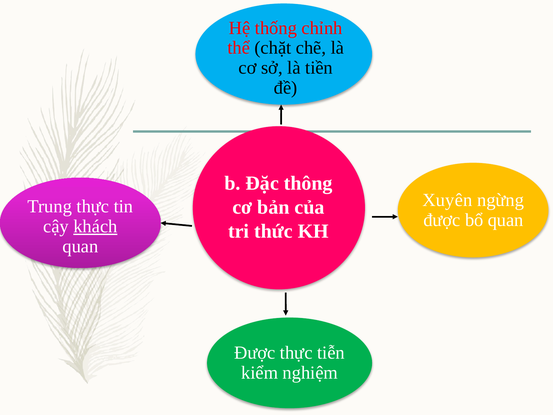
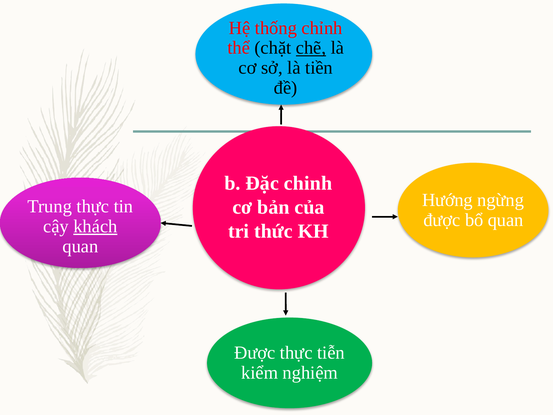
chẽ underline: none -> present (311, 48)
thông: thông -> chinh (308, 183)
Xuyên: Xuyên -> Hướng (448, 200)
